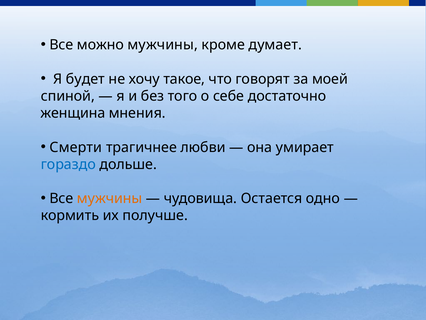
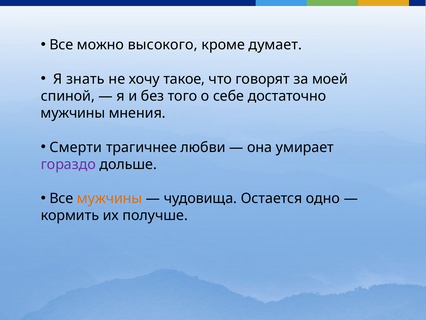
можно мужчины: мужчины -> высокого (163, 45)
будет: будет -> знать (85, 79)
женщина: женщина -> мужчины (73, 113)
гораздо colour: blue -> purple (68, 164)
